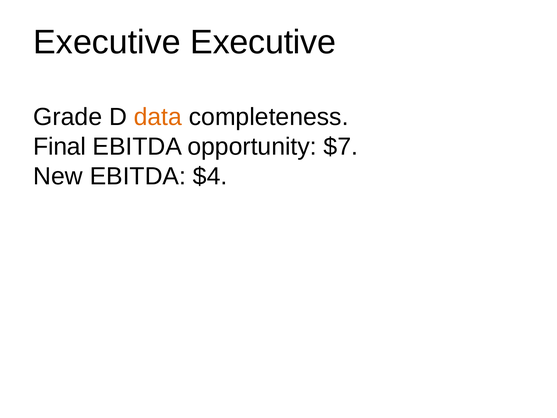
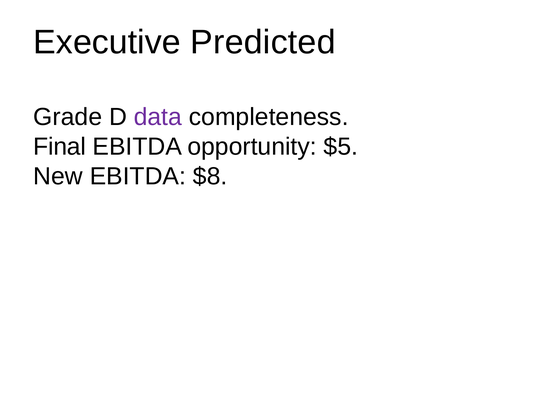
Executive Executive: Executive -> Predicted (263, 42)
data colour: orange -> purple (158, 117)
$7: $7 -> $5 (341, 147)
$4: $4 -> $8 (210, 176)
